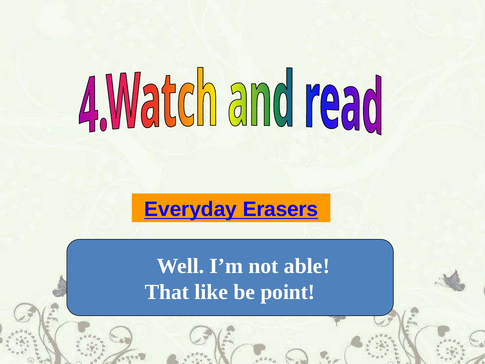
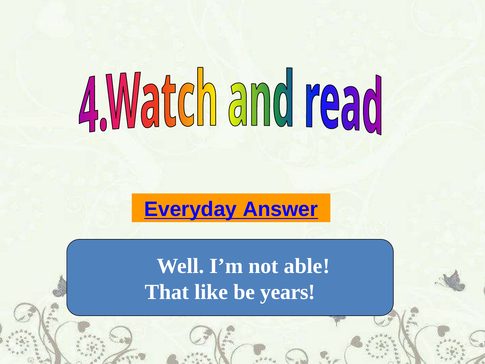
Erasers: Erasers -> Answer (280, 209)
point: point -> years (288, 292)
